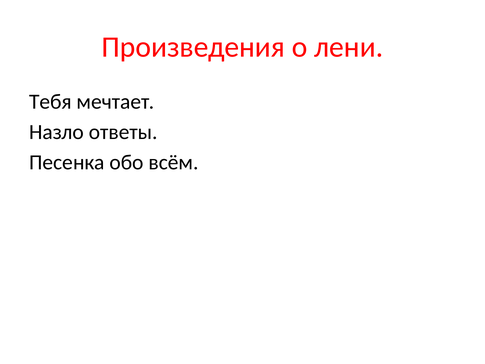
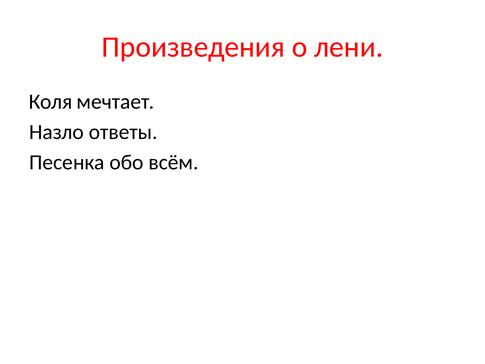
Тебя: Тебя -> Коля (50, 102)
